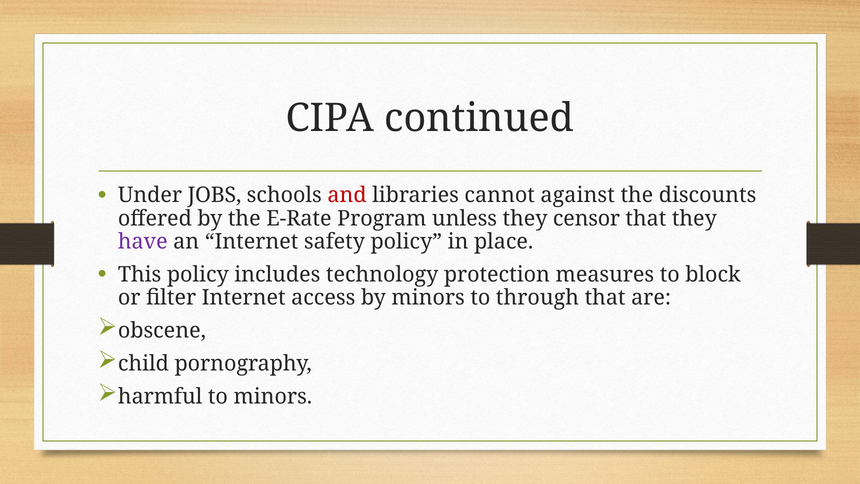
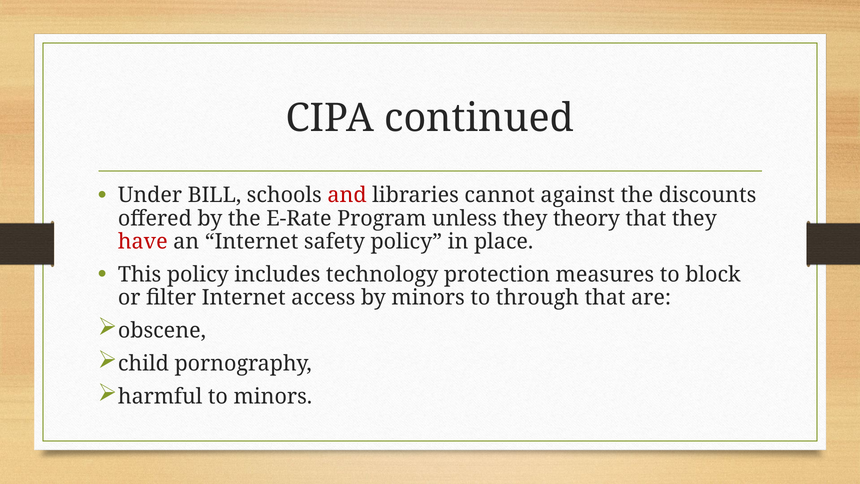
JOBS: JOBS -> BILL (214, 195)
censor: censor -> theory (586, 218)
have colour: purple -> red (143, 242)
